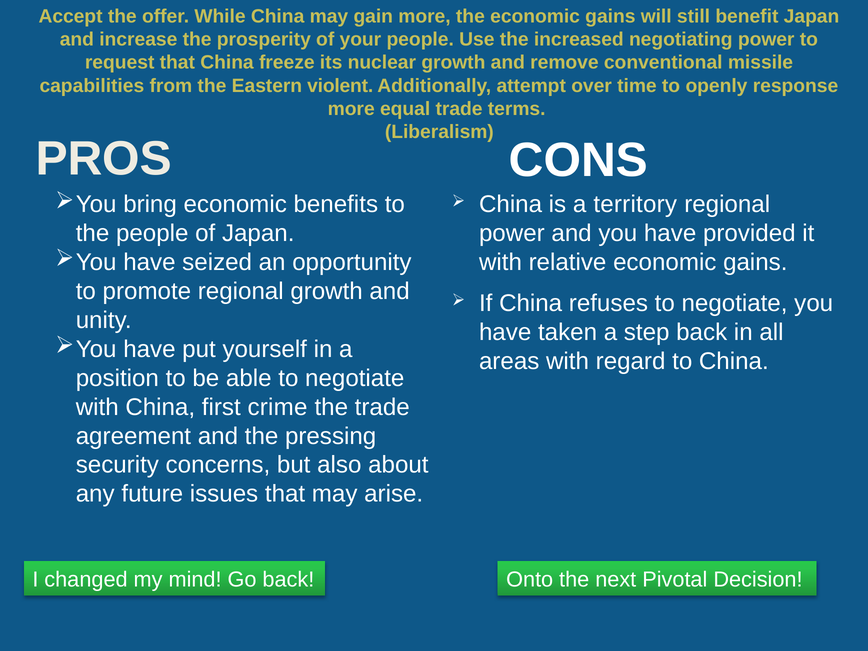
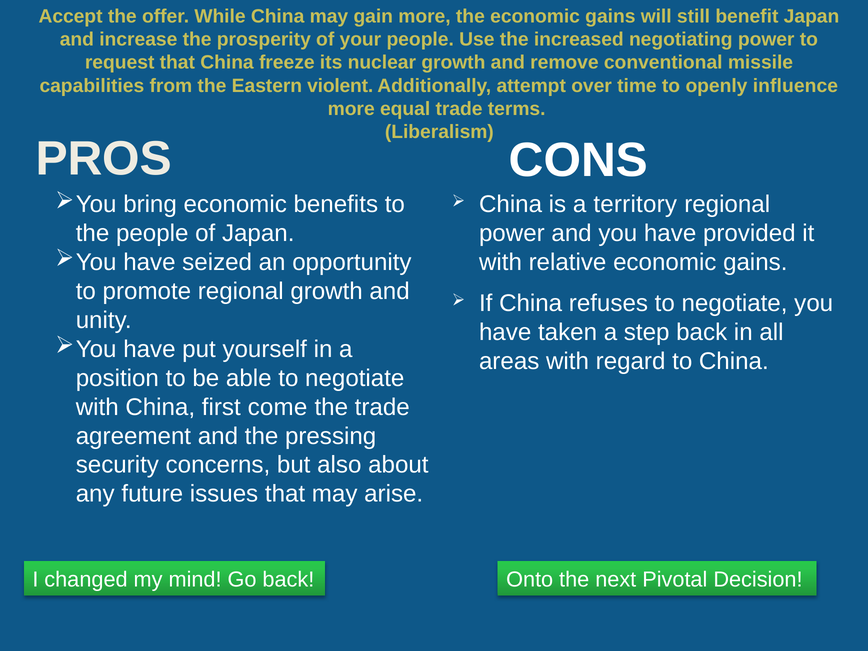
response: response -> influence (795, 86)
crime: crime -> come (277, 407)
